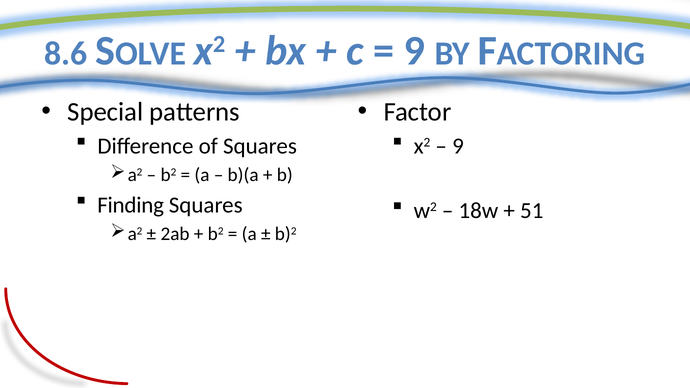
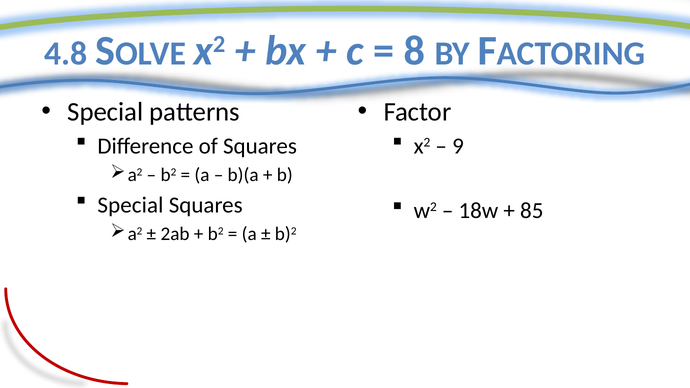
8.6: 8.6 -> 4.8 (66, 54)
9: 9 -> 8 (414, 51)
Finding: Finding -> Special (130, 205)
51: 51 -> 85 (532, 211)
